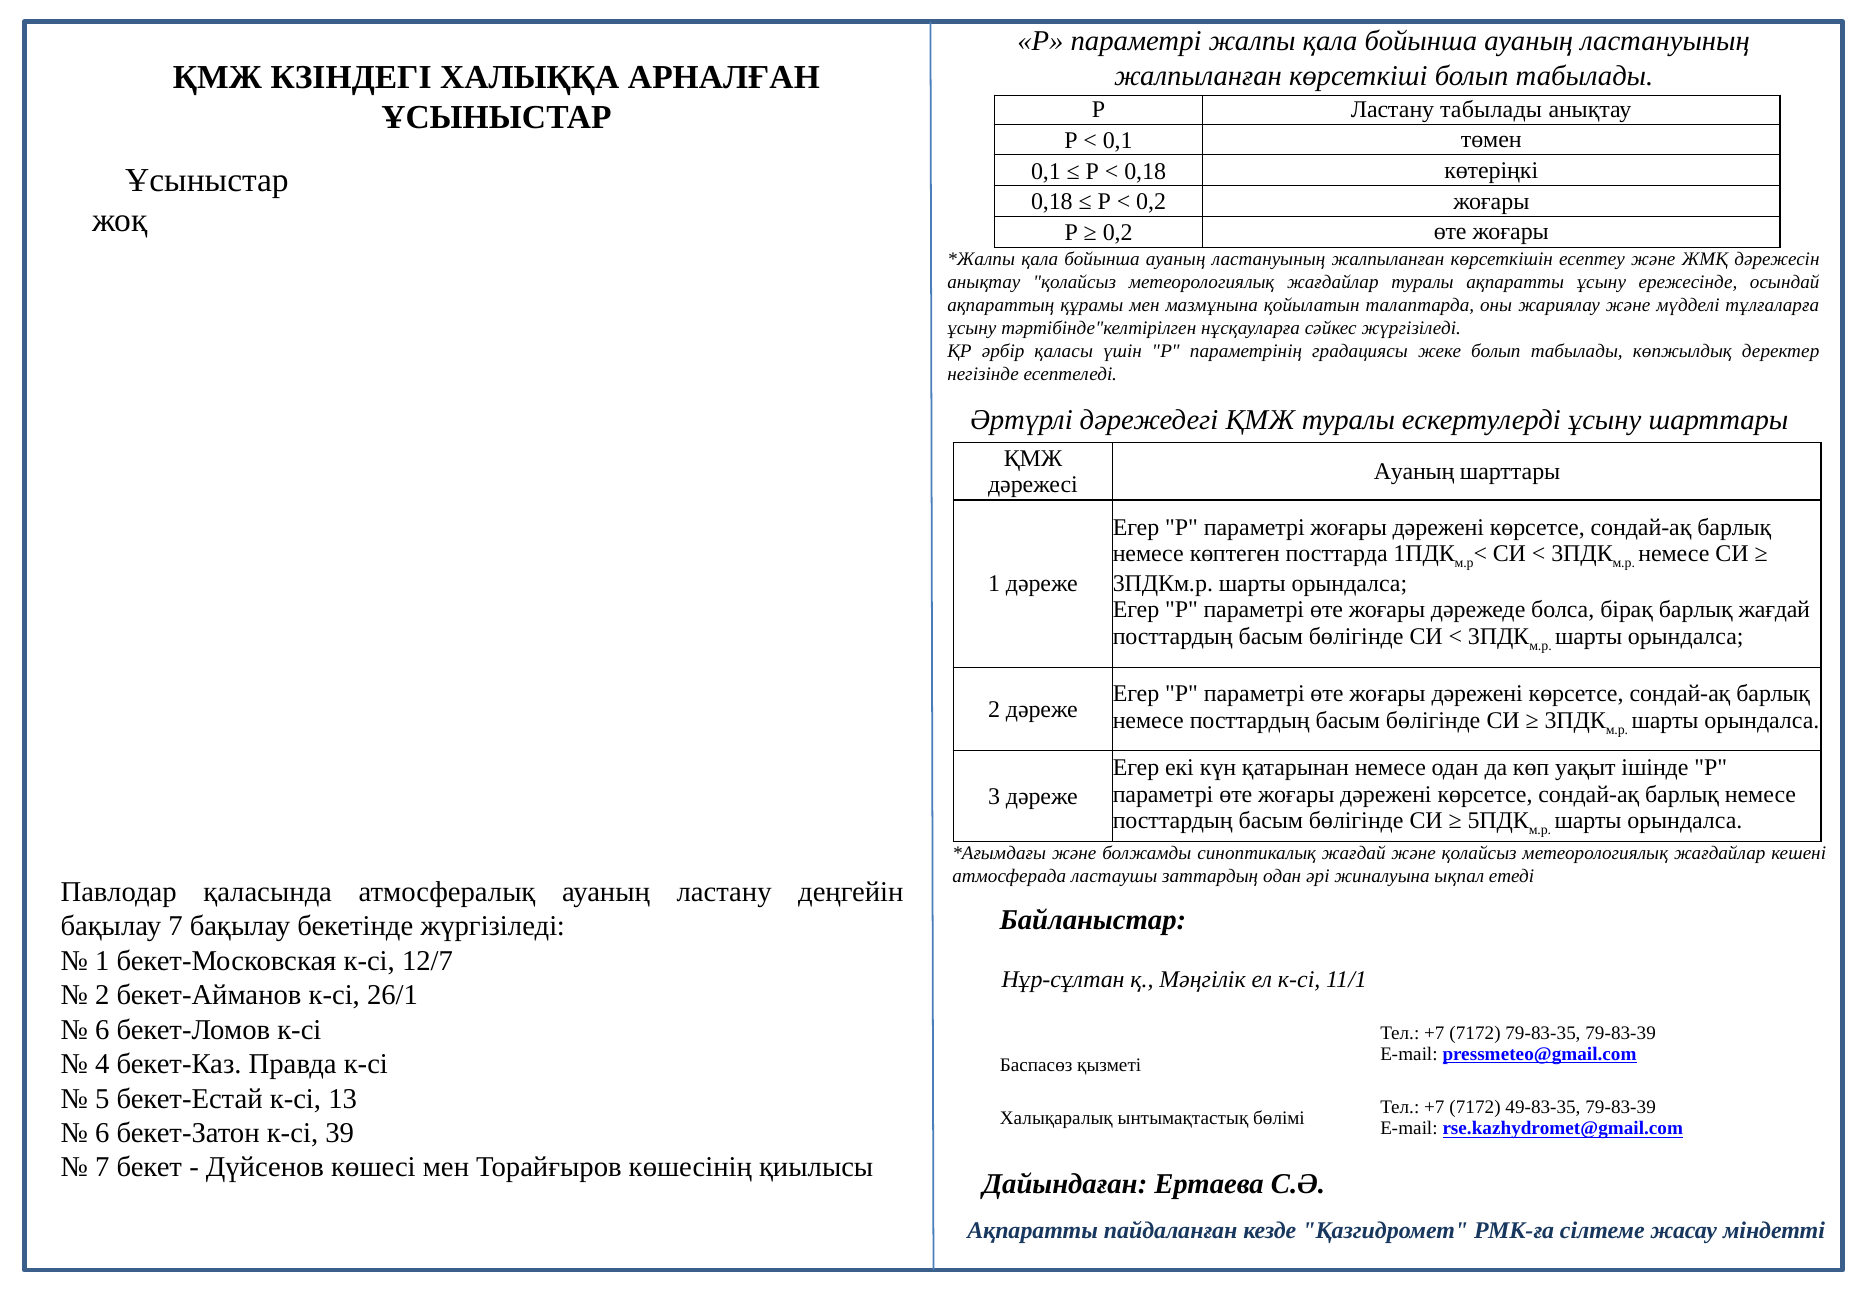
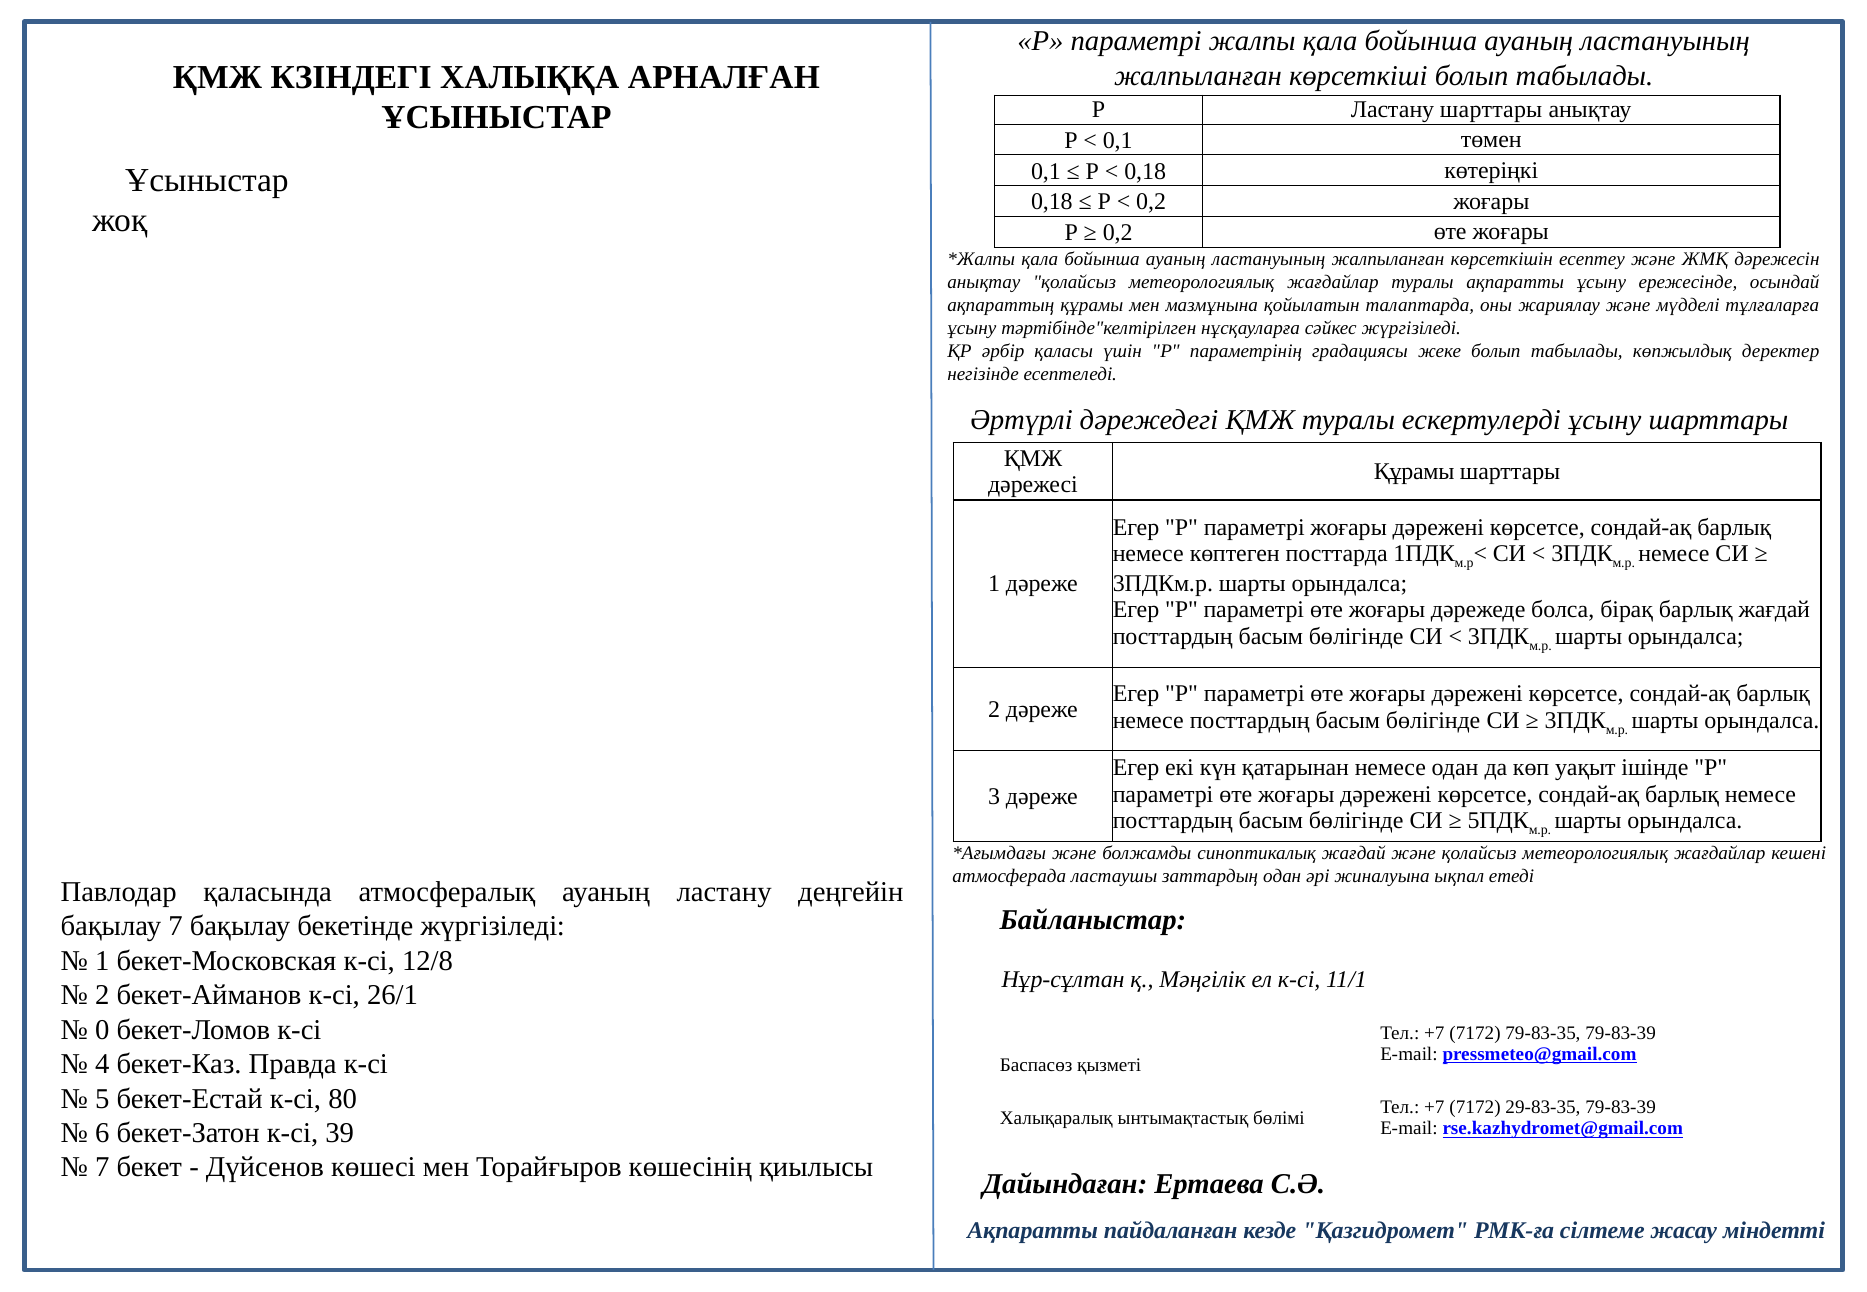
Ластану табылады: табылады -> шарттары (1491, 110)
Ауаның: Ауаның -> Құрамы (1414, 472)
12/7: 12/7 -> 12/8 (428, 961)
6: 6 -> 0 (102, 1030)
13: 13 -> 80 (343, 1099)
49-83-35: 49-83-35 -> 29-83-35 (1543, 1108)
